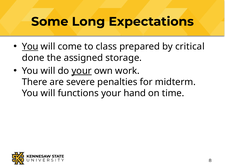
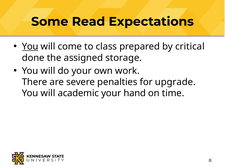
Long: Long -> Read (88, 22)
your underline: present -> none (82, 71)
midterm: midterm -> upgrade (175, 82)
functions: functions -> academic (78, 94)
